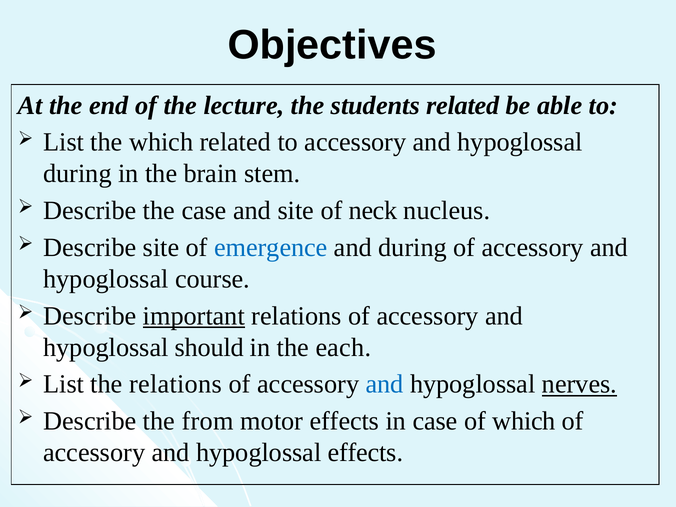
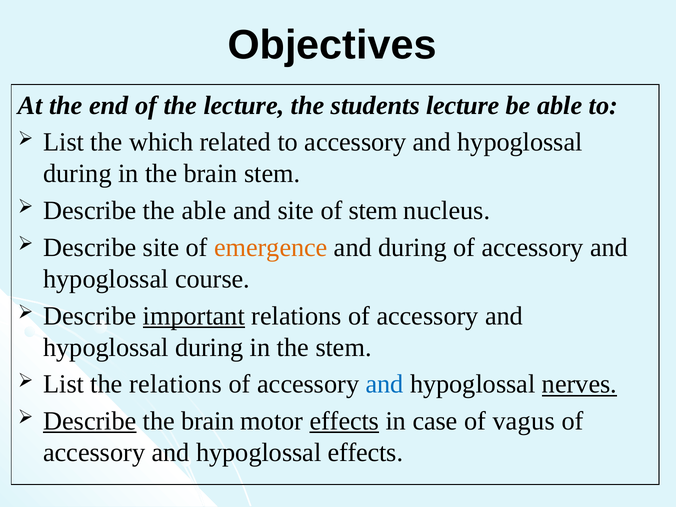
students related: related -> lecture (463, 105)
the case: case -> able (204, 211)
of neck: neck -> stem (373, 211)
emergence colour: blue -> orange (271, 247)
should: should -> during (209, 347)
the each: each -> stem (344, 347)
Describe underline: none -> present (90, 421)
from: from -> brain (208, 421)
effects underline: none -> present (344, 421)
of which: which -> vagus (524, 421)
